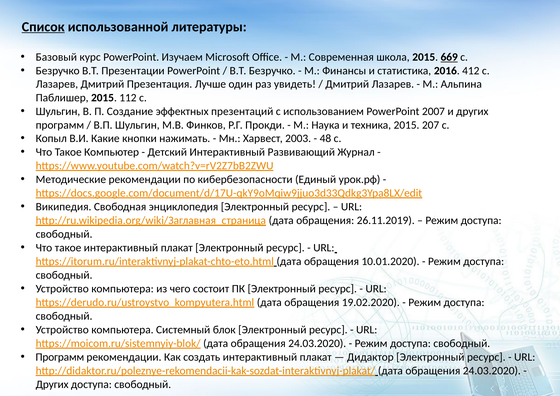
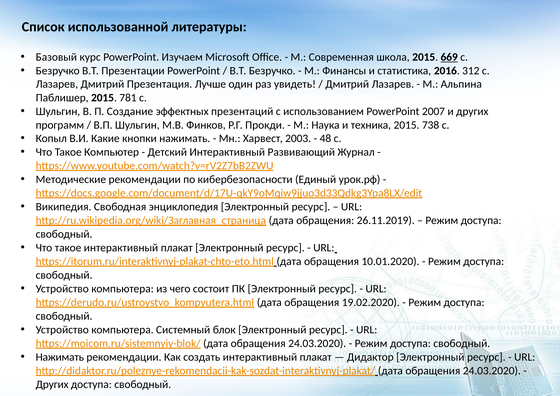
Список underline: present -> none (43, 27)
412: 412 -> 312 (471, 71)
112: 112 -> 781 (128, 98)
207: 207 -> 738 (431, 125)
Программ: Программ -> Нажимать (60, 357)
